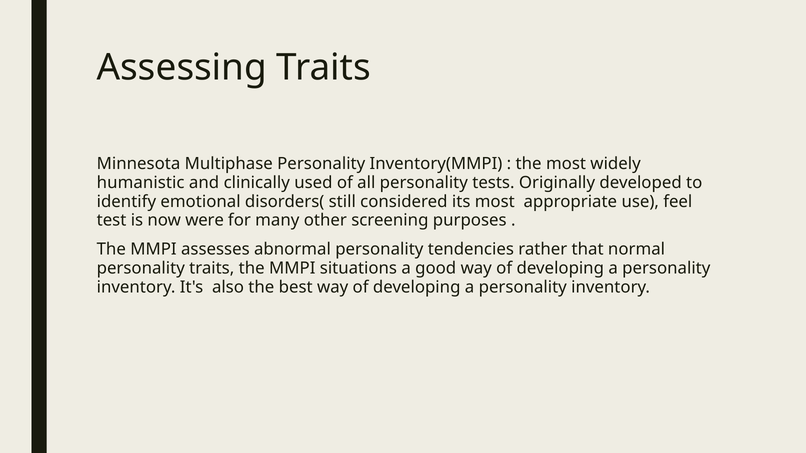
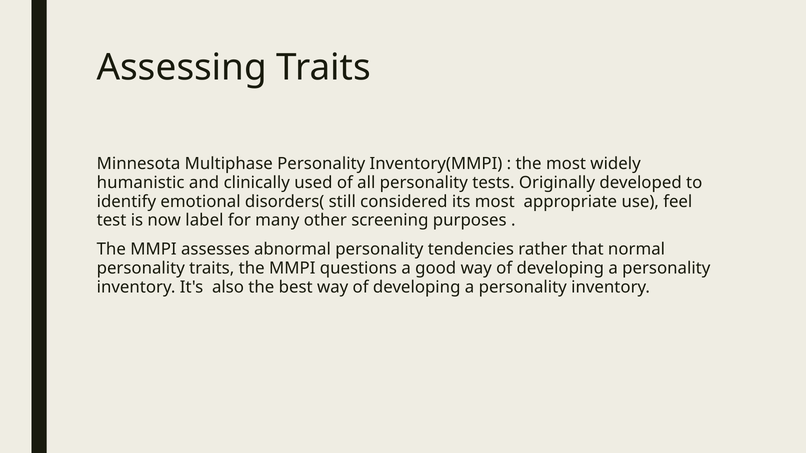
were: were -> label (204, 221)
situations: situations -> questions (358, 269)
